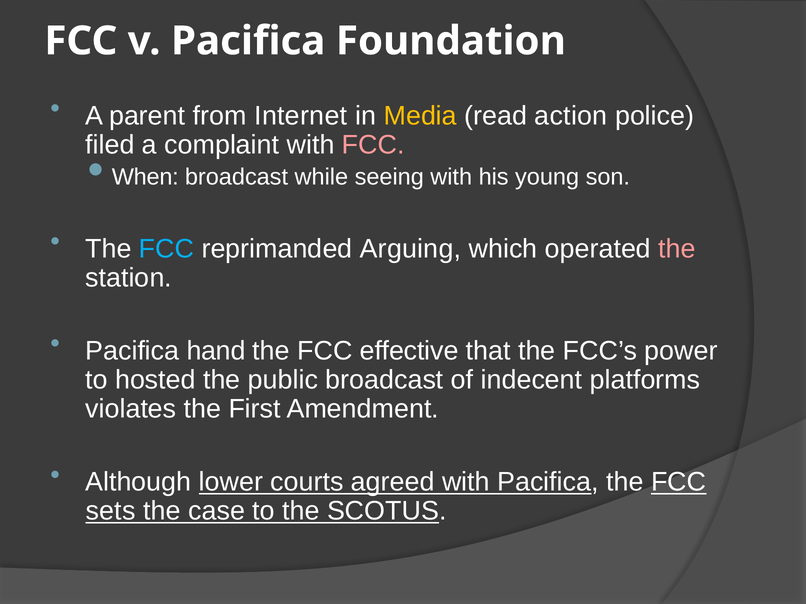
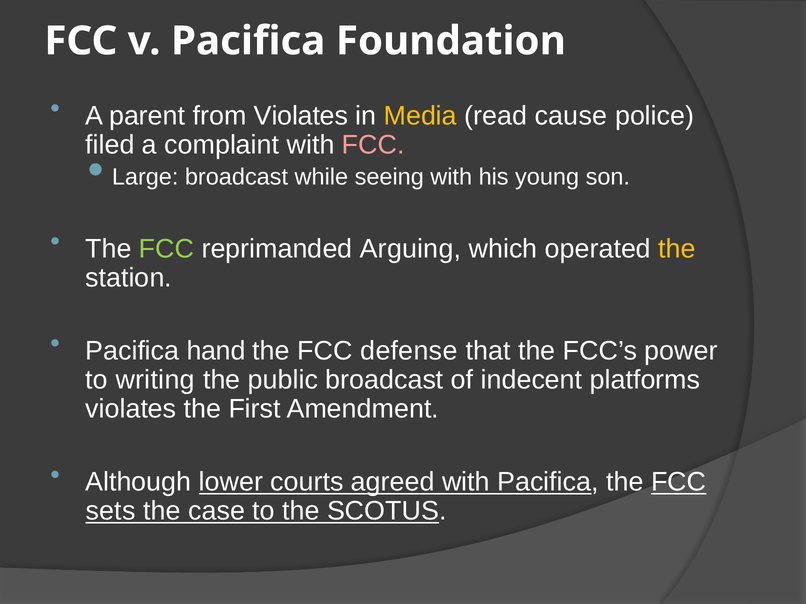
from Internet: Internet -> Violates (301, 116)
action: action -> cause (571, 116)
When: When -> Large (145, 177)
FCC colour: light blue -> light green (167, 249)
the colour: pink -> yellow (677, 249)
effective: effective -> defense (409, 351)
hosted: hosted -> writing (155, 380)
